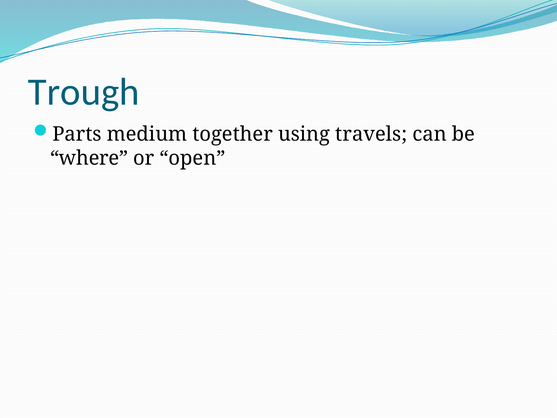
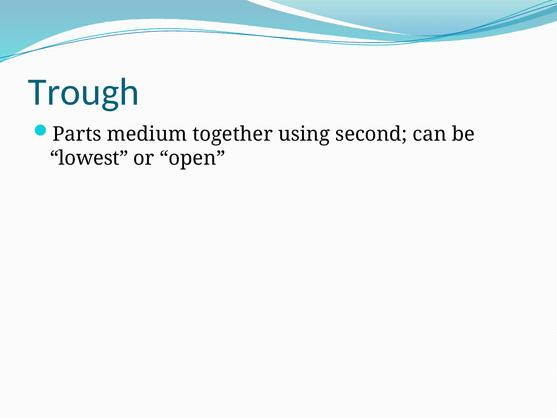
travels: travels -> second (371, 134)
where: where -> lowest (89, 158)
